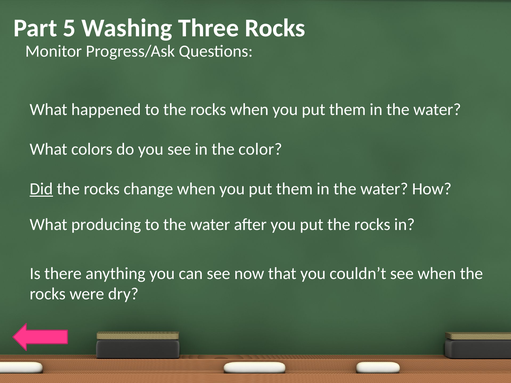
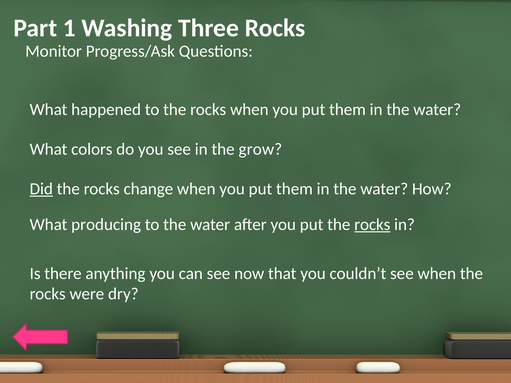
5: 5 -> 1 (69, 28)
color: color -> grow (260, 149)
rocks underline: none -> present (372, 225)
